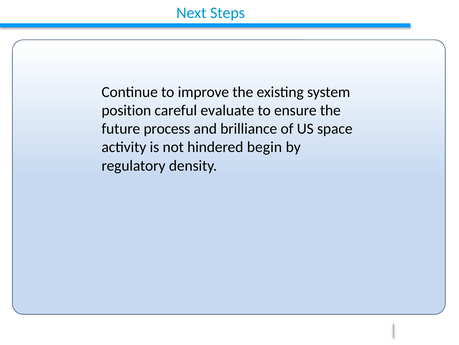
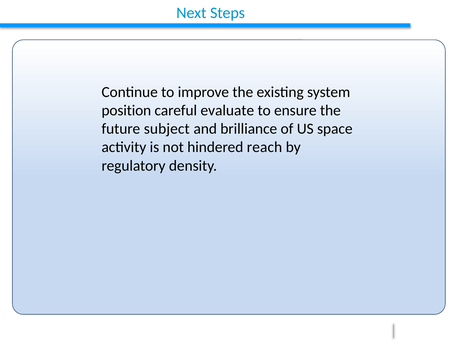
process: process -> subject (167, 129)
begin: begin -> reach (264, 147)
